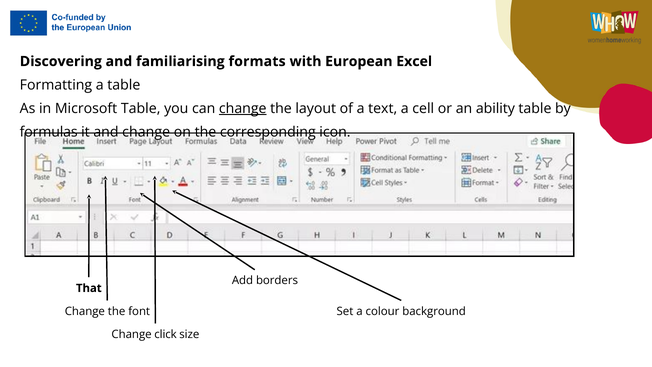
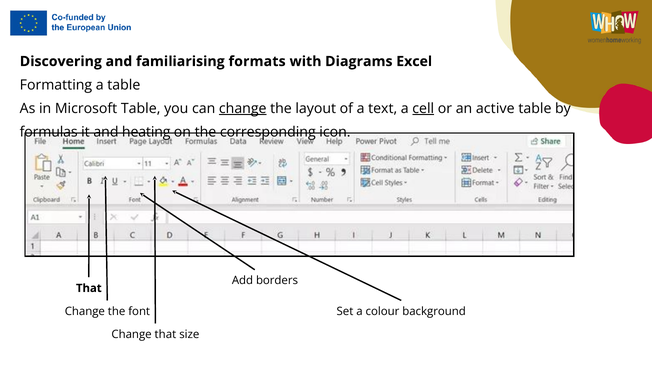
European: European -> Diagrams (359, 61)
cell underline: none -> present (423, 109)
ability: ability -> active (495, 109)
and change: change -> heating (146, 132)
Change click: click -> that (165, 334)
